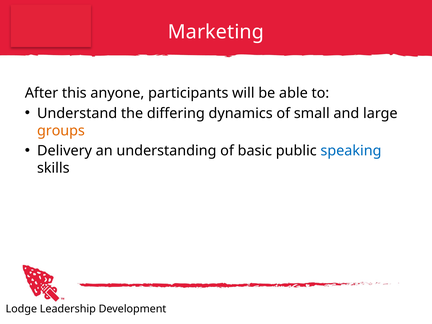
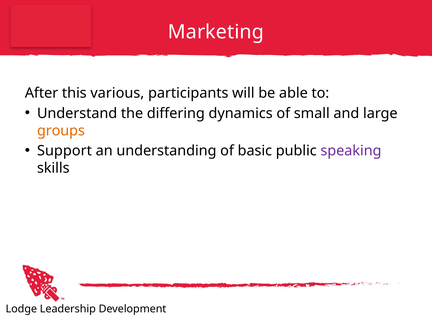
anyone: anyone -> various (117, 93)
Delivery: Delivery -> Support (64, 151)
speaking colour: blue -> purple (351, 151)
